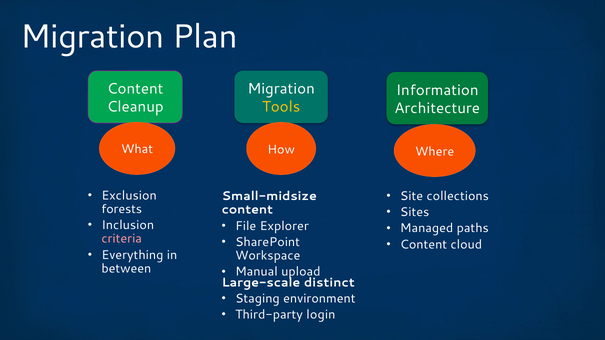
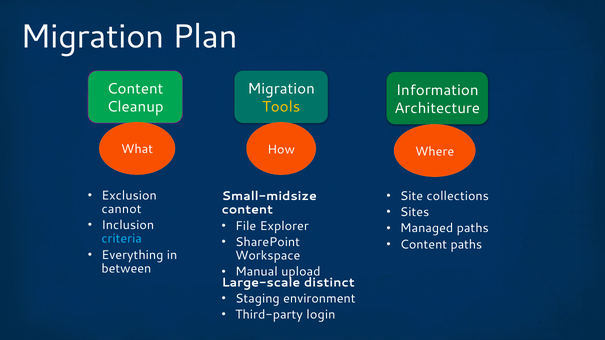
forests: forests -> cannot (122, 209)
criteria colour: pink -> light blue (122, 239)
Content cloud: cloud -> paths (466, 245)
